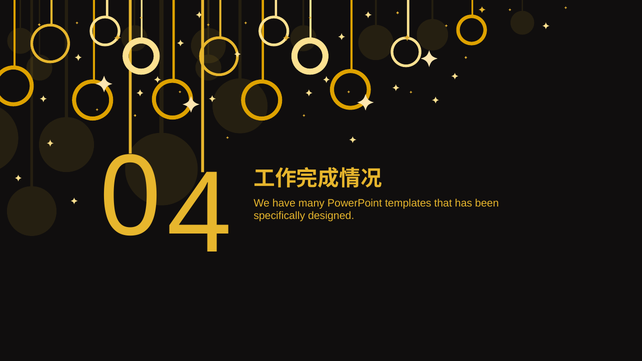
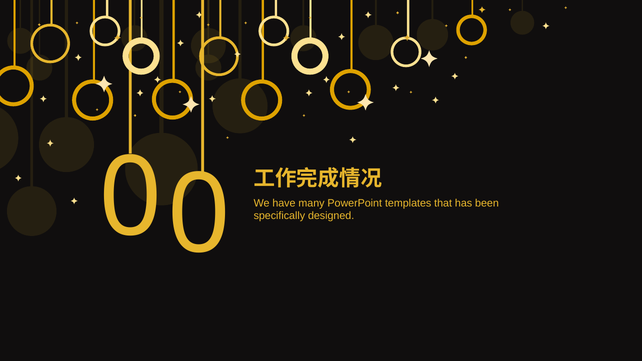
4: 4 -> 0 (199, 215)
